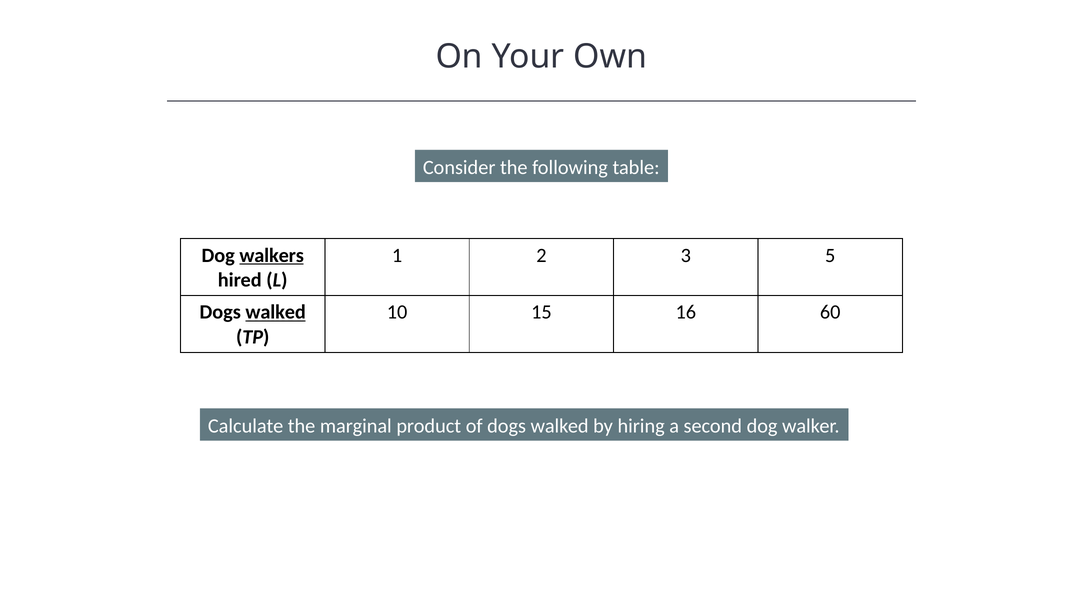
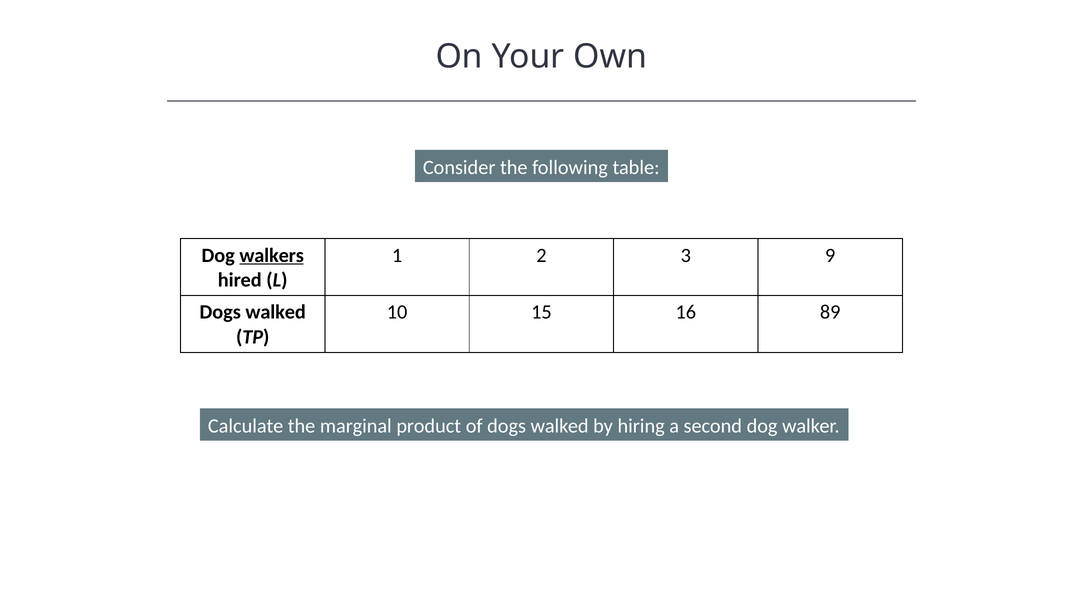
5: 5 -> 9 (830, 255)
walked underline: present -> none (276, 312)
60: 60 -> 89 (830, 312)
